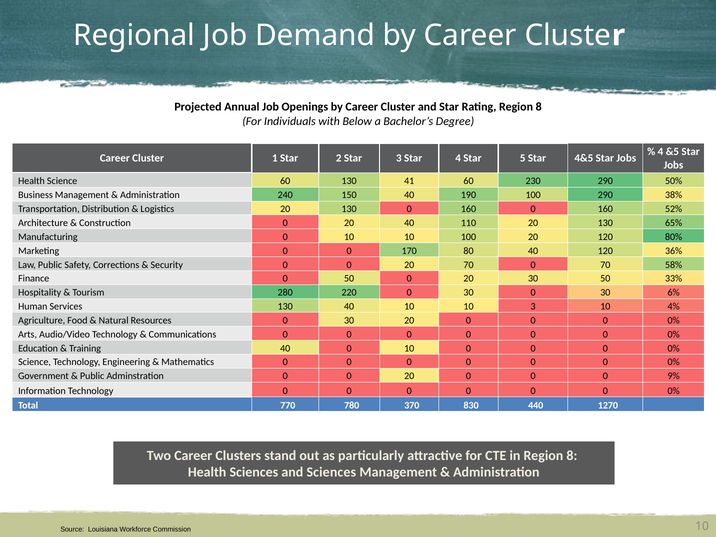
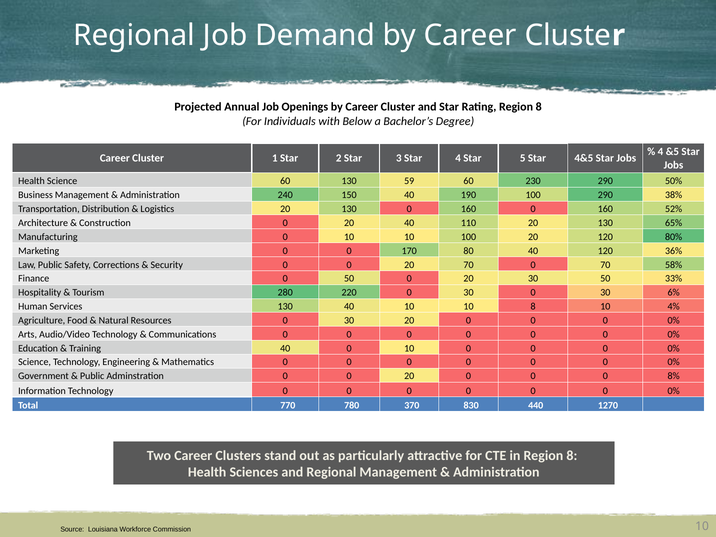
41: 41 -> 59 (409, 181)
10 3: 3 -> 8 (533, 307)
9%: 9% -> 8% (674, 376)
and Sciences: Sciences -> Regional (331, 472)
